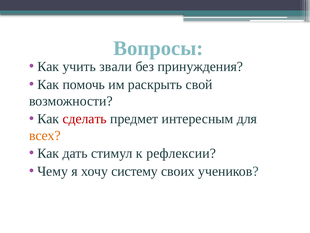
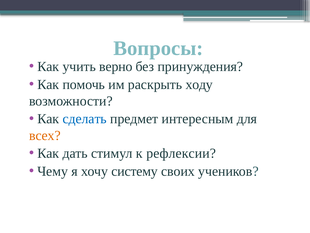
звали: звали -> верно (116, 66)
свой: свой -> ходу (199, 84)
сделать colour: red -> blue (85, 119)
